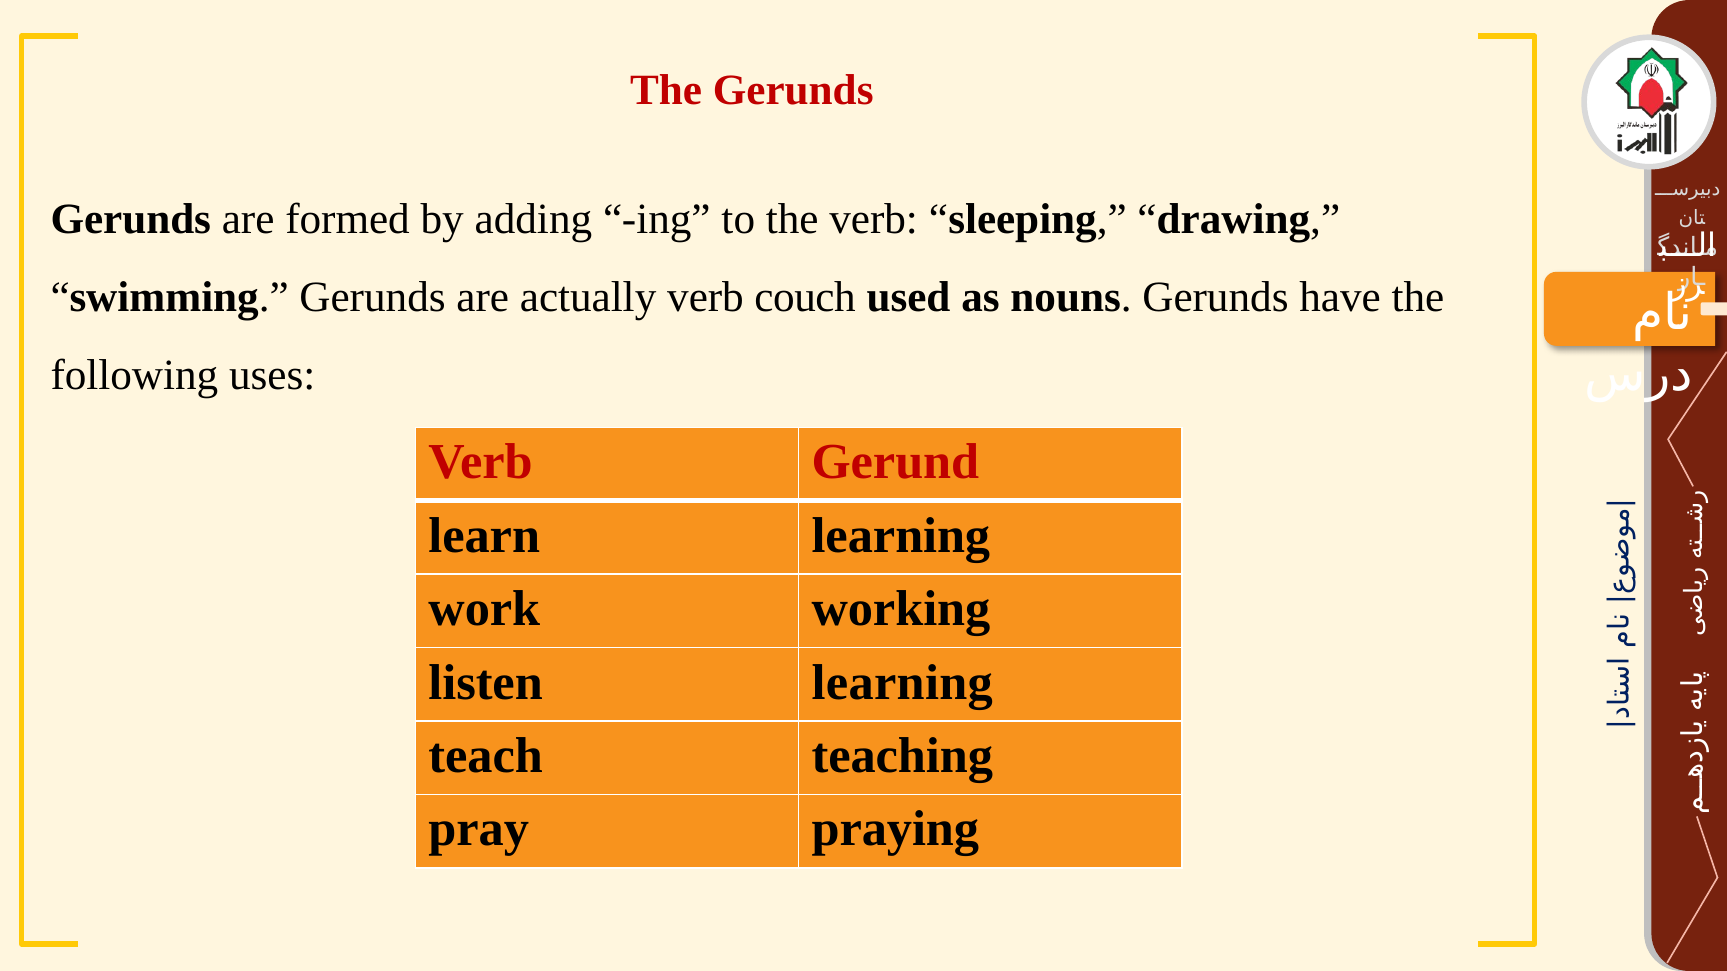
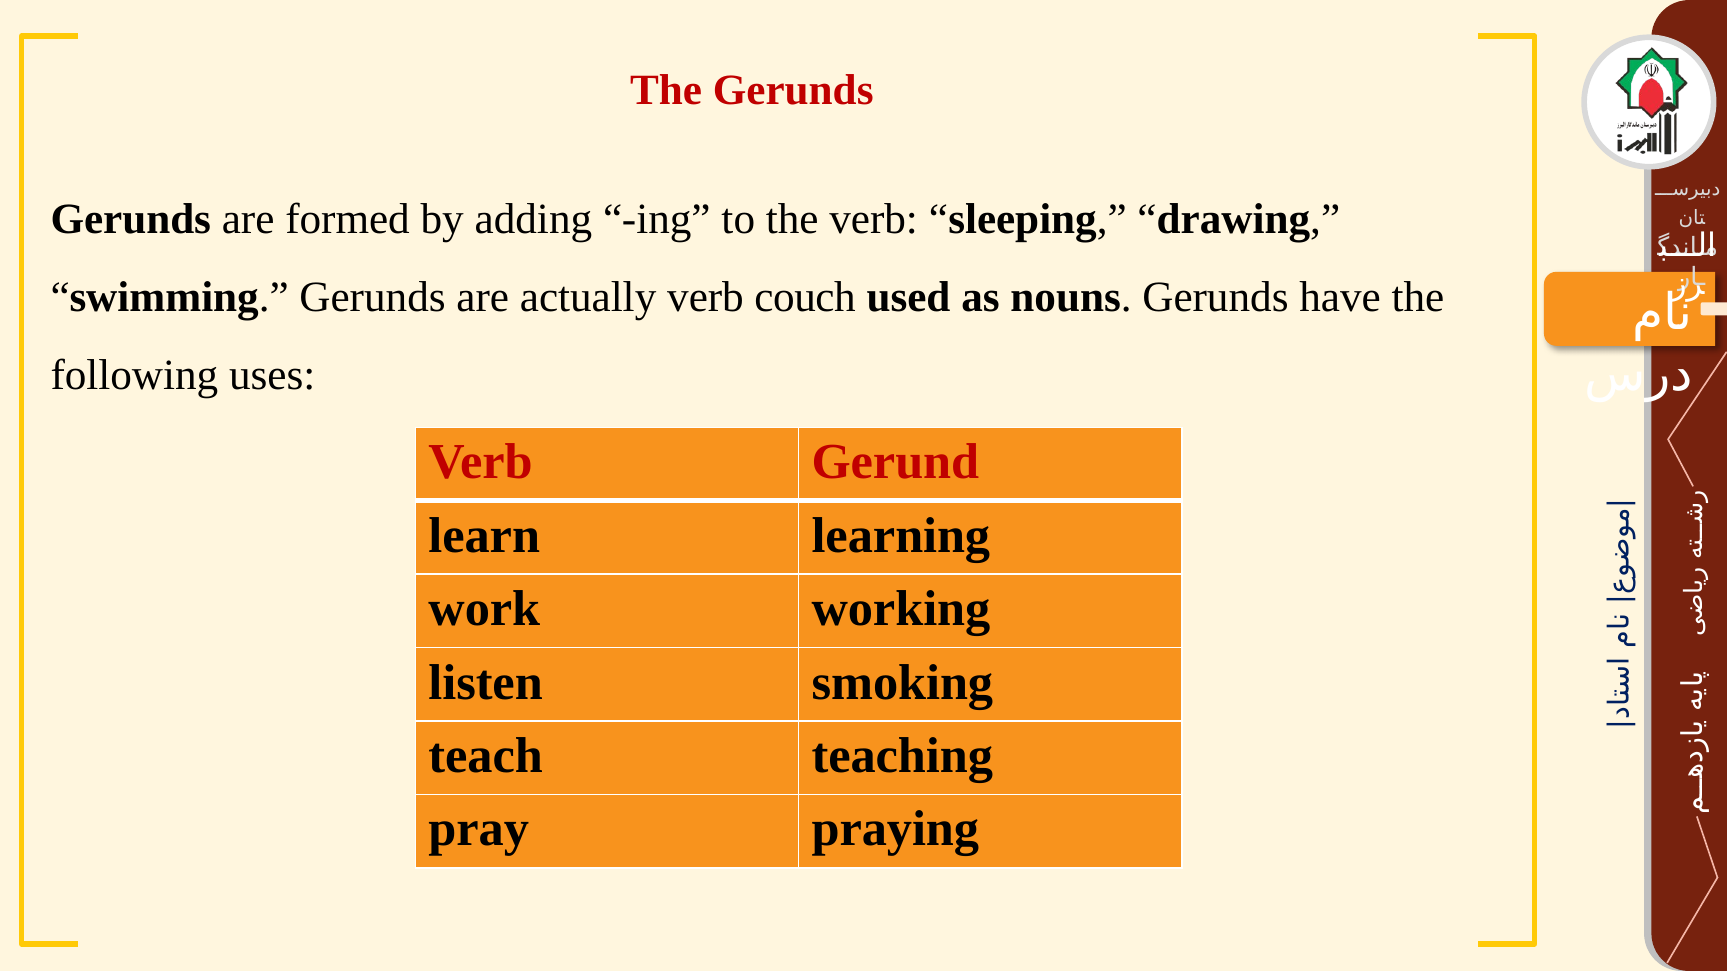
listen learning: learning -> smoking (902, 683)
